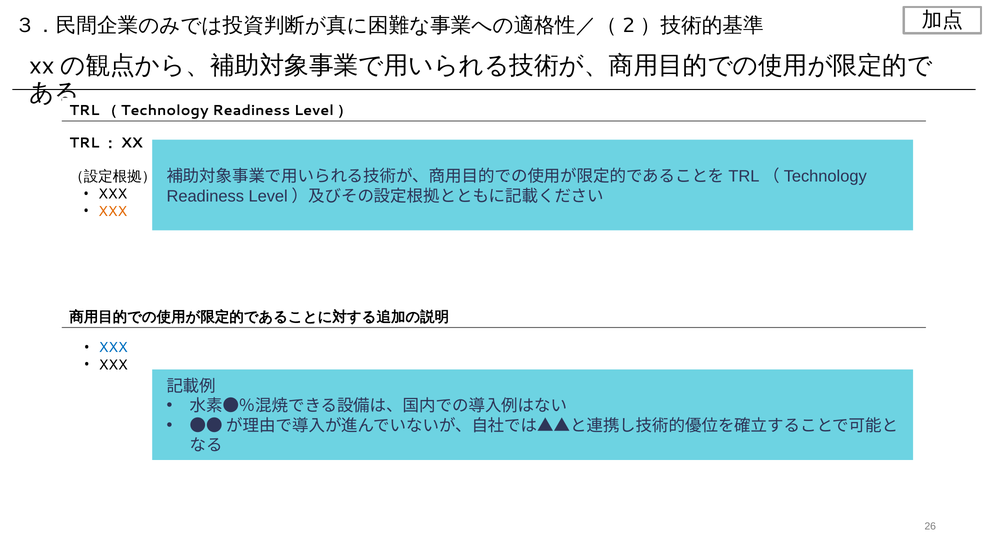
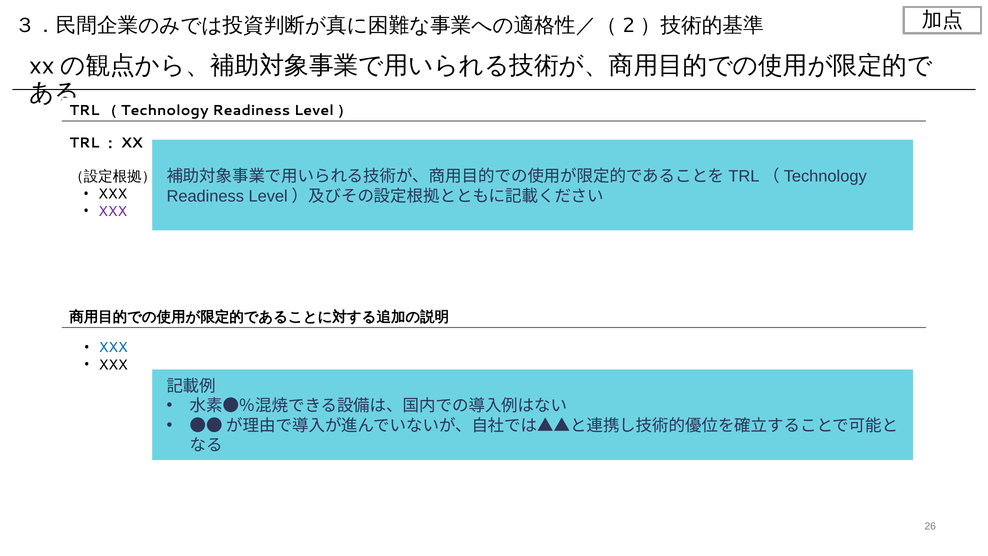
XXX colour: orange -> purple (113, 211)
